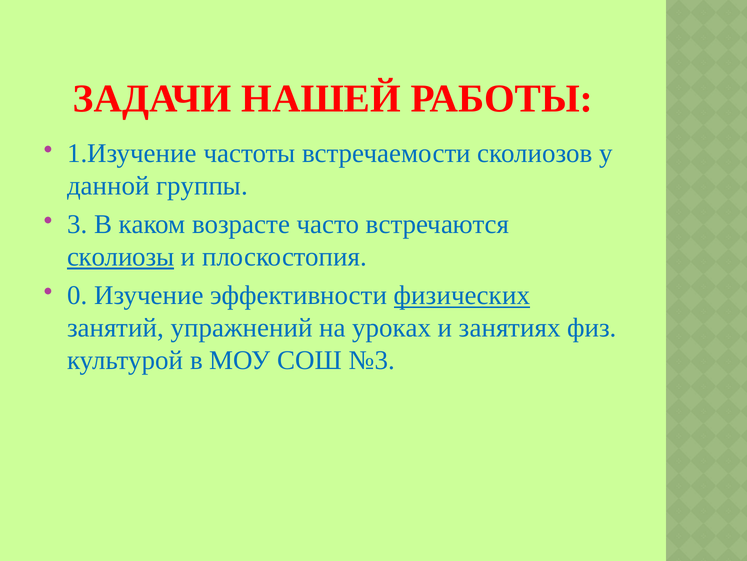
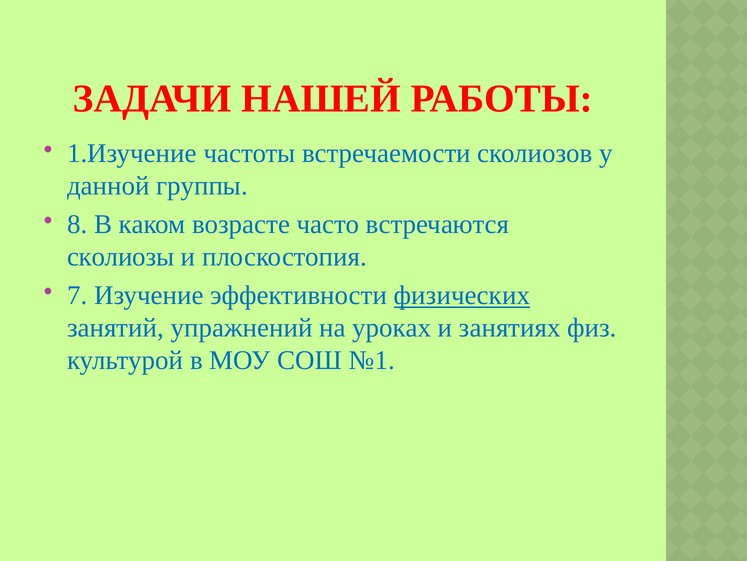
3: 3 -> 8 (77, 224)
сколиозы underline: present -> none (121, 257)
0: 0 -> 7 (77, 295)
№3: №3 -> №1 (372, 360)
